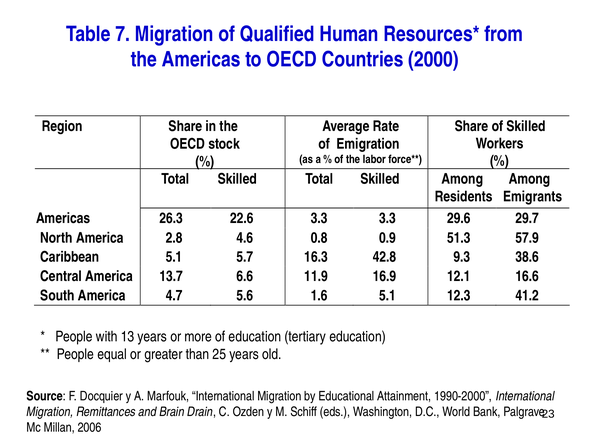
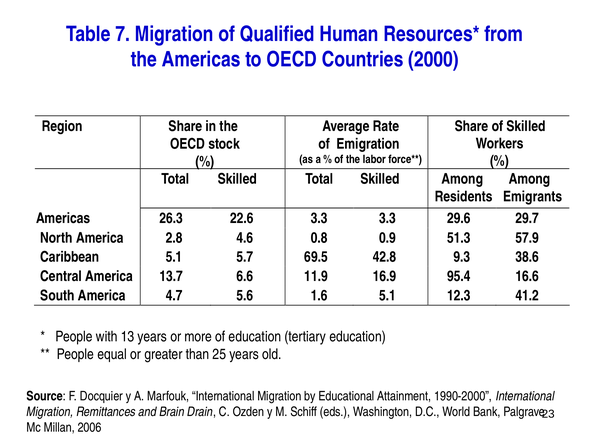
16.3: 16.3 -> 69.5 (316, 257)
12.1: 12.1 -> 95.4 (459, 276)
